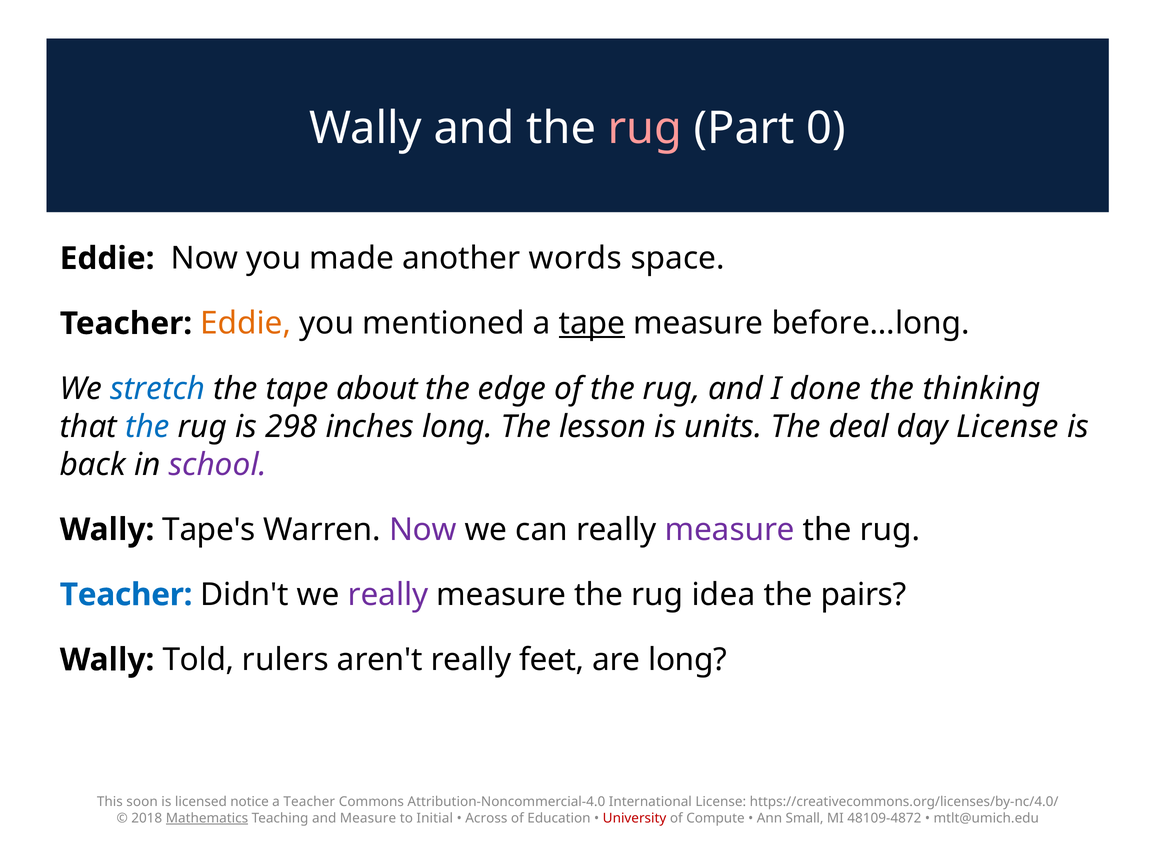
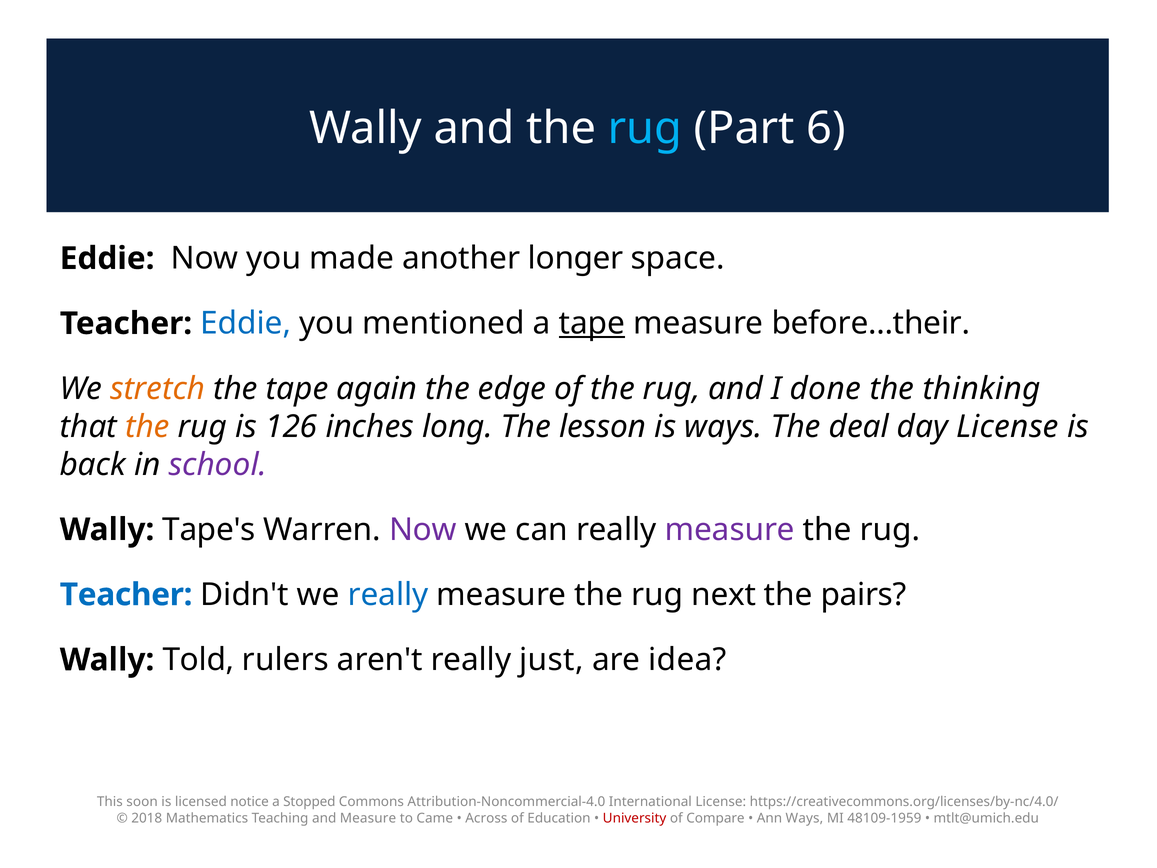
rug colour: pink -> light blue (645, 129)
0: 0 -> 6 (826, 129)
words: words -> longer (576, 258)
Eddie colour: orange -> blue (246, 324)
before…long: before…long -> before…their (871, 324)
stretch colour: blue -> orange (158, 389)
about: about -> again (377, 389)
the colour: blue -> orange (147, 427)
298: 298 -> 126 (291, 427)
is units: units -> ways (723, 427)
really colour: purple -> blue (388, 595)
idea: idea -> next (724, 595)
feet: feet -> just (551, 660)
are long: long -> idea (687, 660)
a Teacher: Teacher -> Stopped (309, 802)
Mathematics underline: present -> none (207, 818)
Initial: Initial -> Came (435, 818)
Compute: Compute -> Compare (715, 818)
Ann Small: Small -> Ways (804, 818)
48109-4872: 48109-4872 -> 48109-1959 (884, 818)
